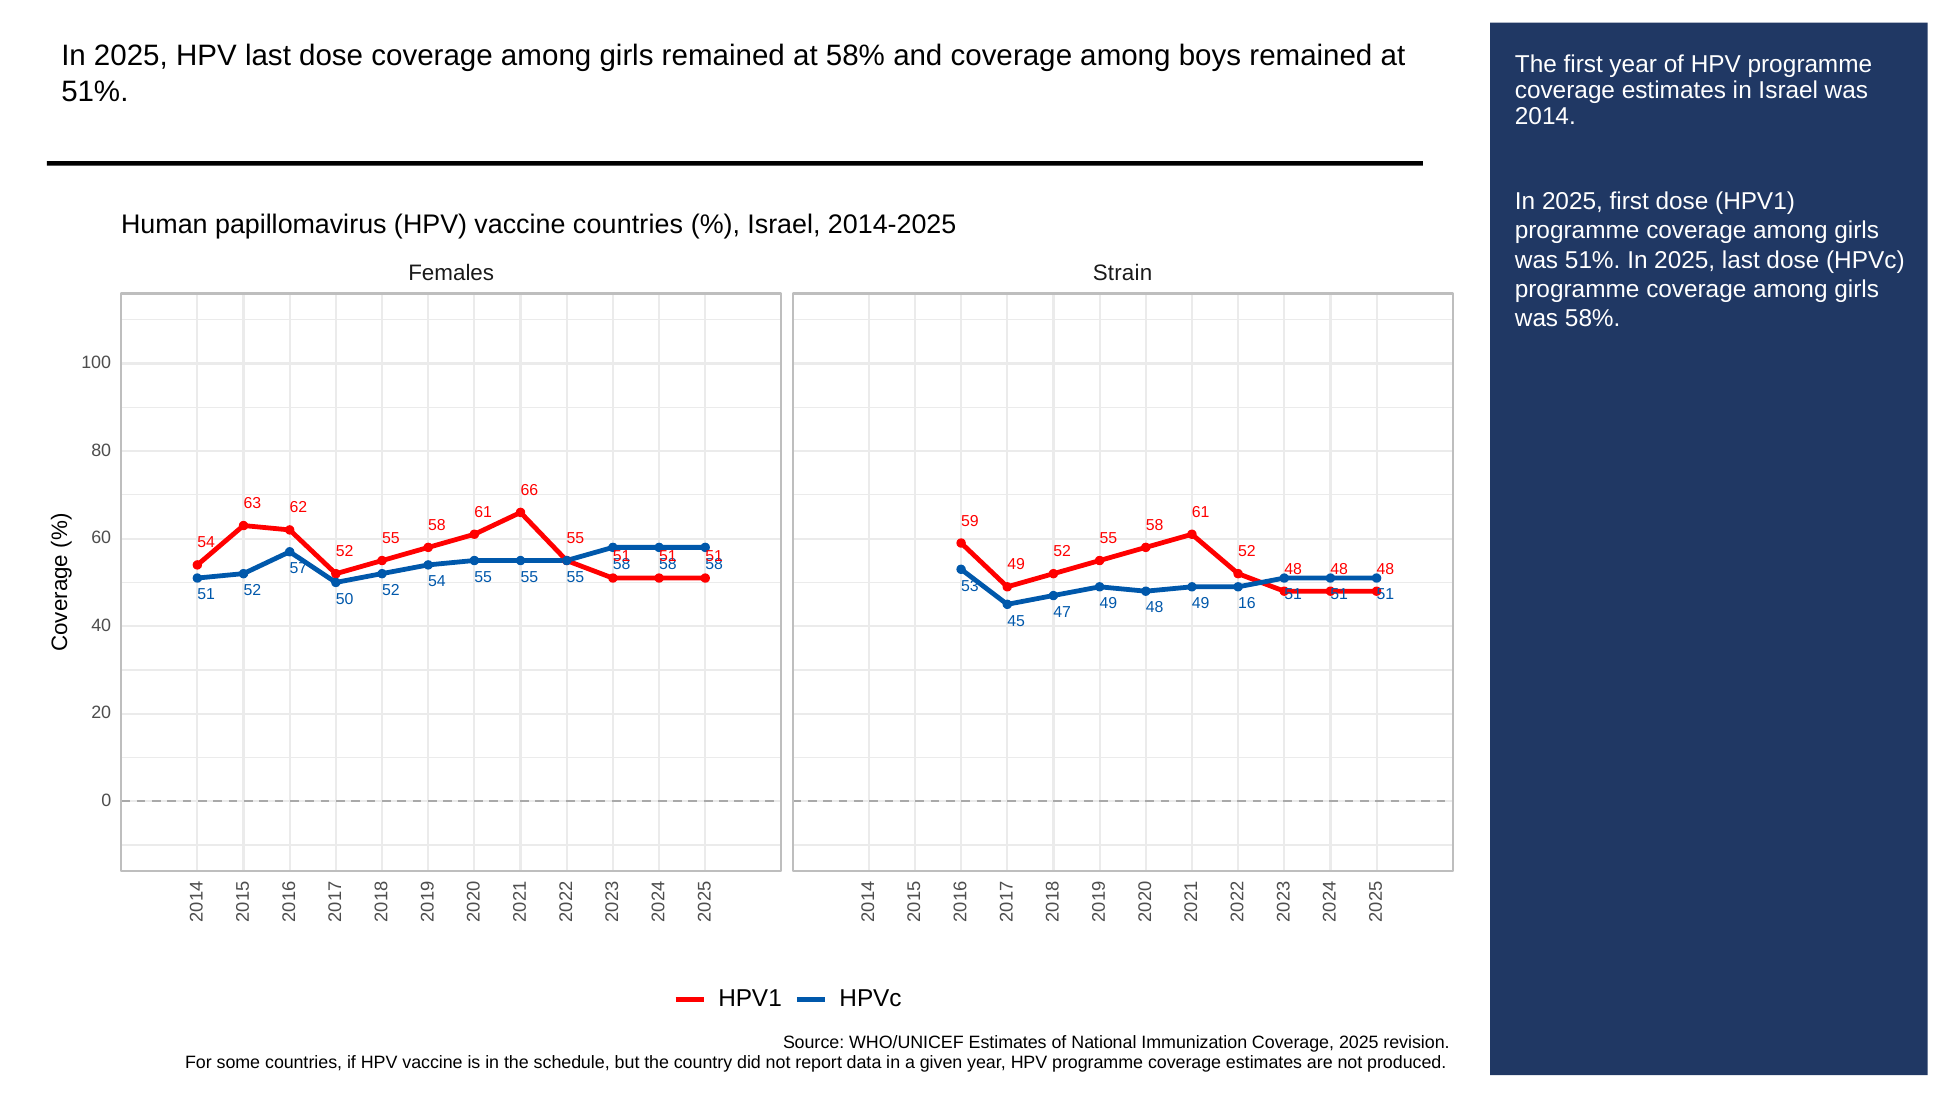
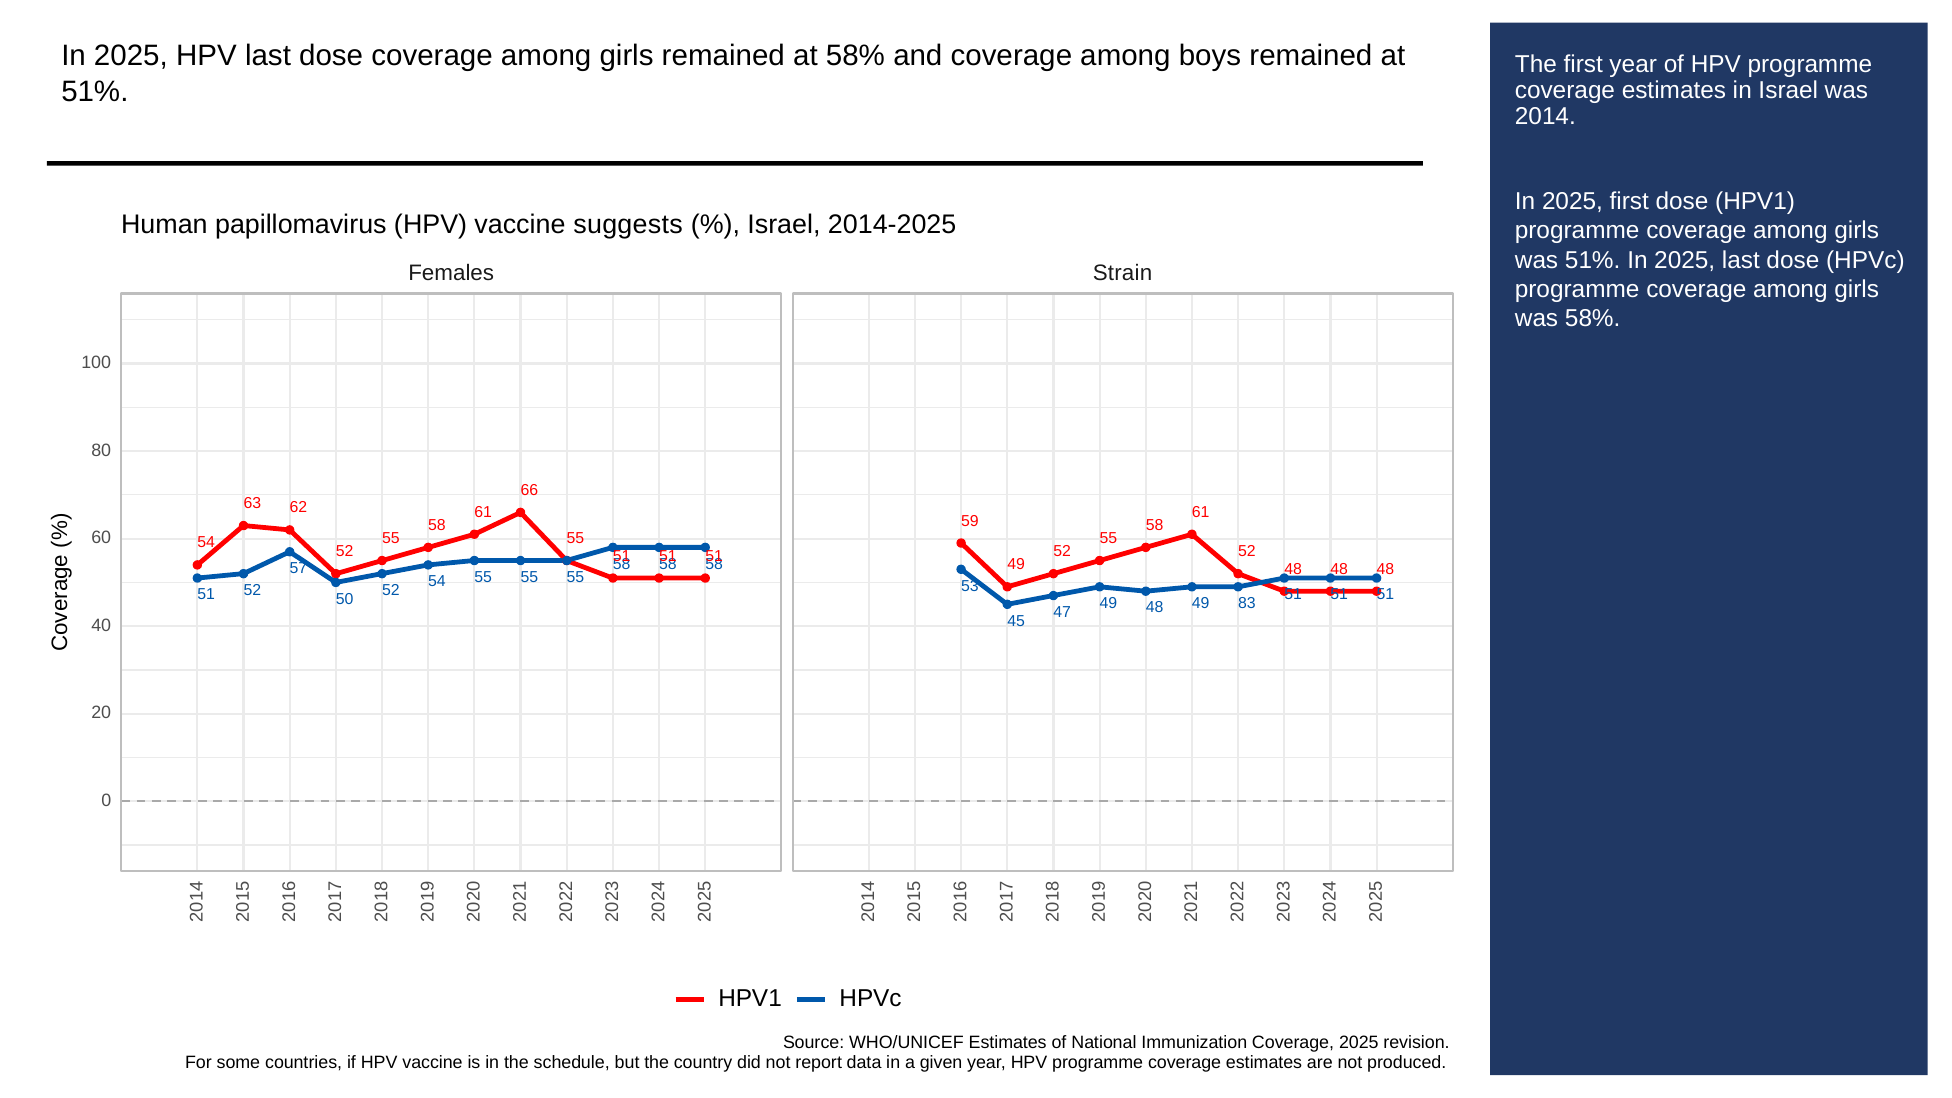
vaccine countries: countries -> suggests (628, 225)
16: 16 -> 83 (1247, 603)
